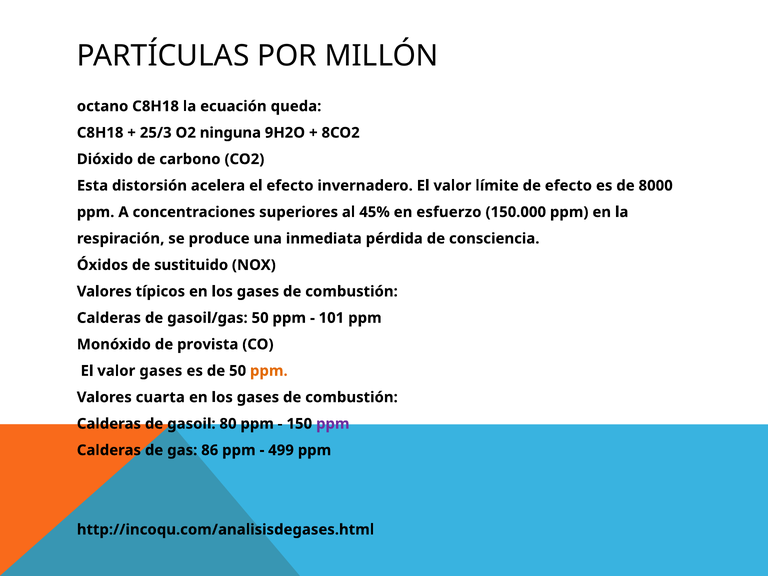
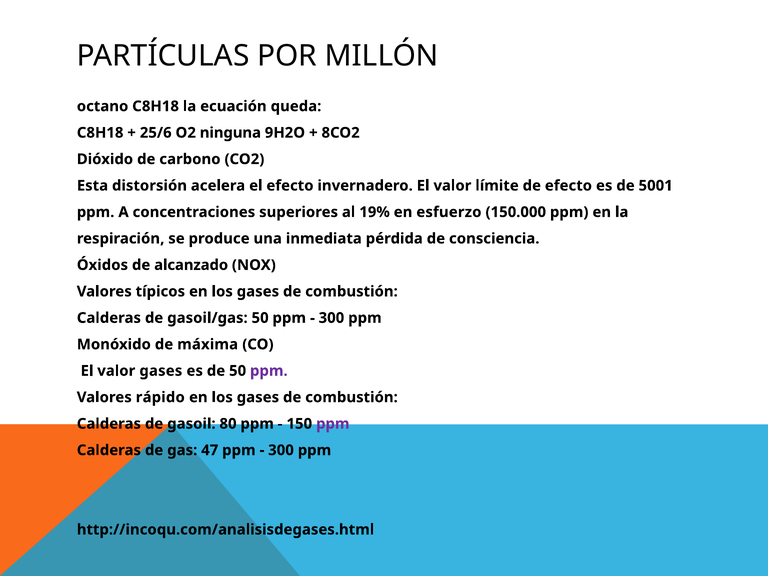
25/3: 25/3 -> 25/6 (156, 133)
8000: 8000 -> 5001 (656, 186)
45%: 45% -> 19% (375, 212)
sustituido: sustituido -> alcanzado (191, 265)
101: 101 -> 300 (331, 318)
provista: provista -> máxima (208, 344)
ppm colour: orange -> purple (269, 371)
cuarta: cuarta -> rápido (160, 397)
86: 86 -> 47 (210, 450)
499: 499 -> 300 (281, 450)
